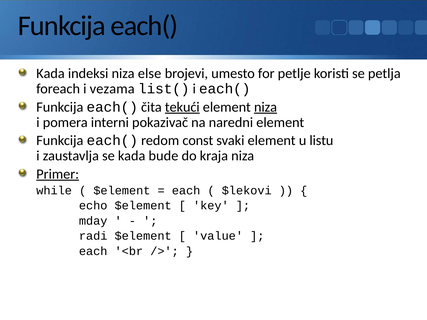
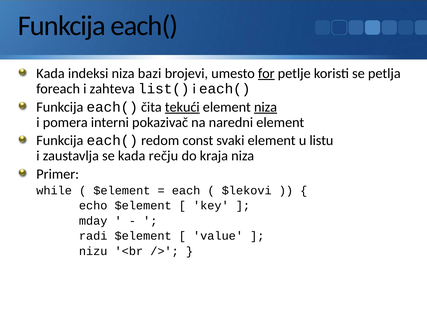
else: else -> bazi (150, 74)
for underline: none -> present (266, 74)
vezama: vezama -> zahteva (112, 89)
bude: bude -> rečju (163, 156)
Primer underline: present -> none (58, 174)
each: each -> nizu (93, 251)
